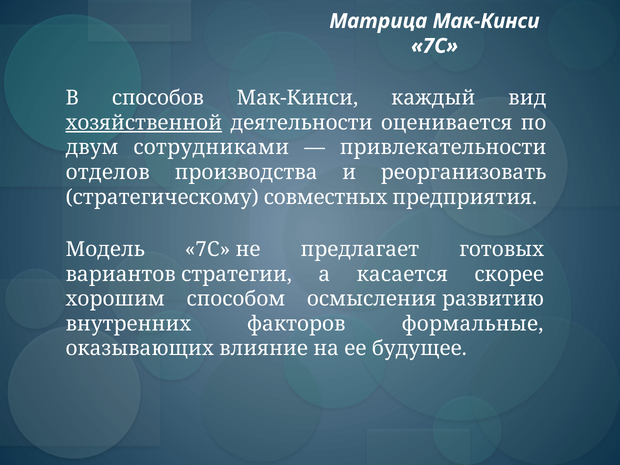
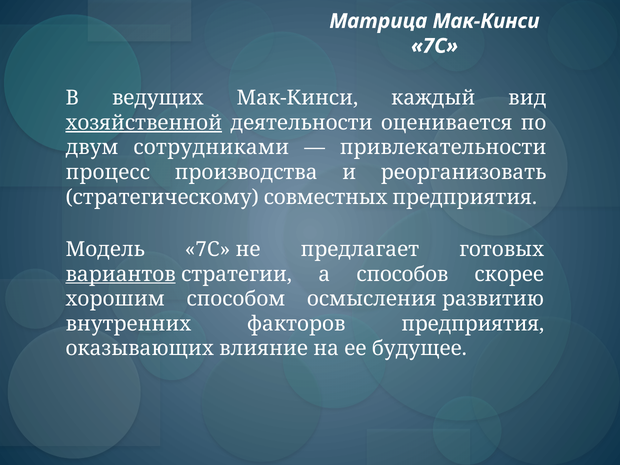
способов: способов -> ведущих (158, 98)
отделов: отделов -> процесс (108, 172)
вариантов underline: none -> present (121, 274)
касается: касается -> способов (402, 274)
факторов формальные: формальные -> предприятия (473, 324)
